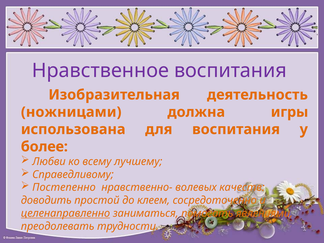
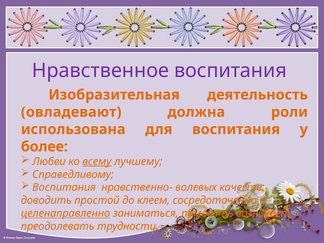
ножницами: ножницами -> овладевают (71, 112)
игры: игры -> роли (289, 112)
всему underline: none -> present (97, 161)
Постепенно: Постепенно -> Воспитания (64, 187)
явлениями: явлениями -> возникает (264, 213)
